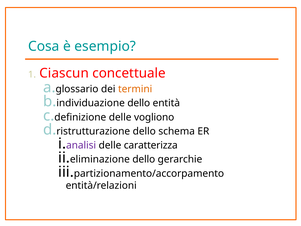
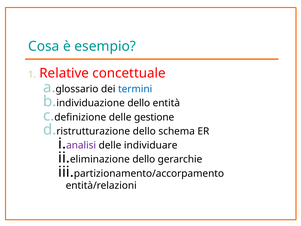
Ciascun: Ciascun -> Relative (64, 73)
termini colour: orange -> blue (135, 89)
vogliono: vogliono -> gestione (154, 117)
caratterizza: caratterizza -> individuare (151, 145)
